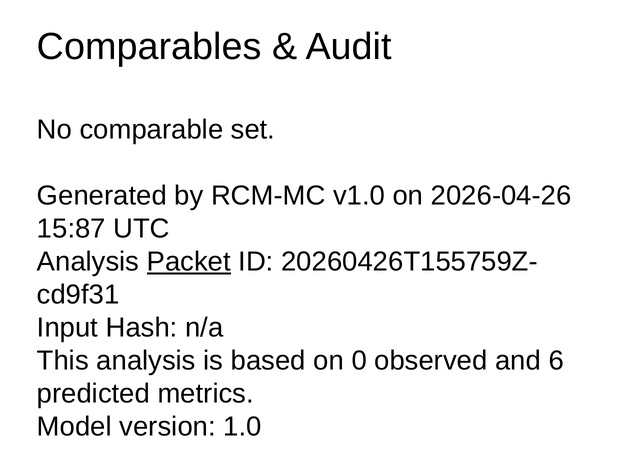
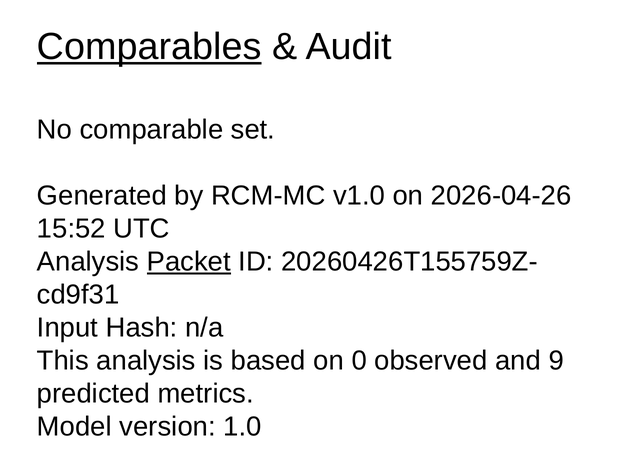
Comparables underline: none -> present (149, 47)
15:87: 15:87 -> 15:52 (71, 229)
6: 6 -> 9 (556, 360)
